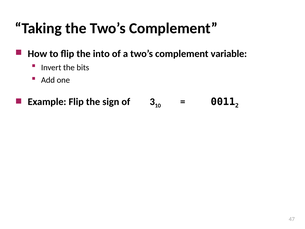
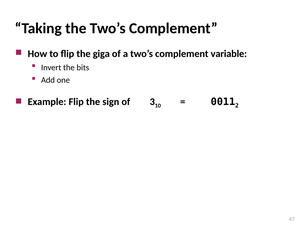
into: into -> giga (101, 54)
